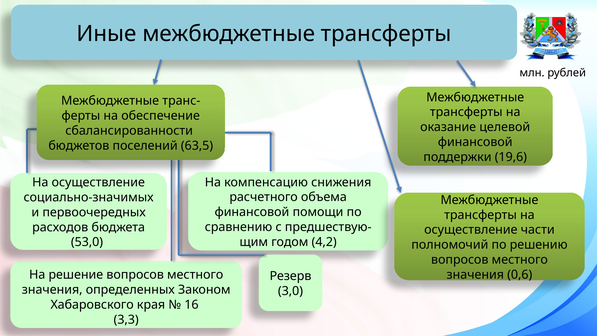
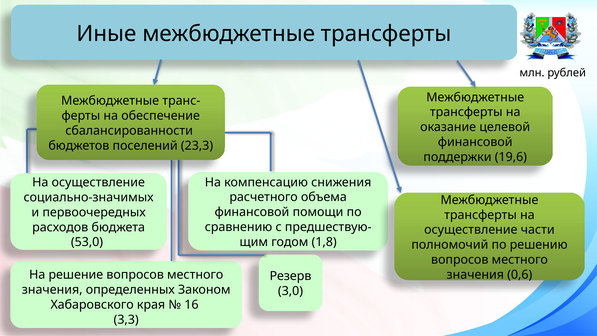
63,5: 63,5 -> 23,3 (197, 146)
4,2: 4,2 -> 1,8 (324, 242)
